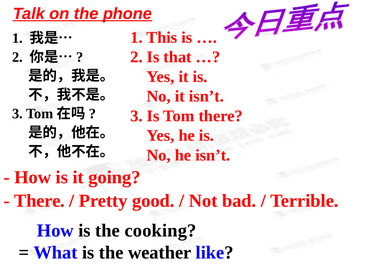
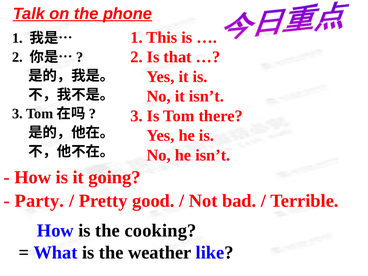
There: There -> Party (39, 201)
